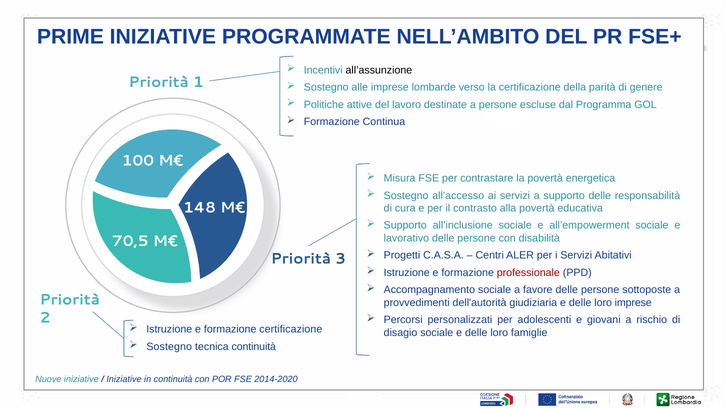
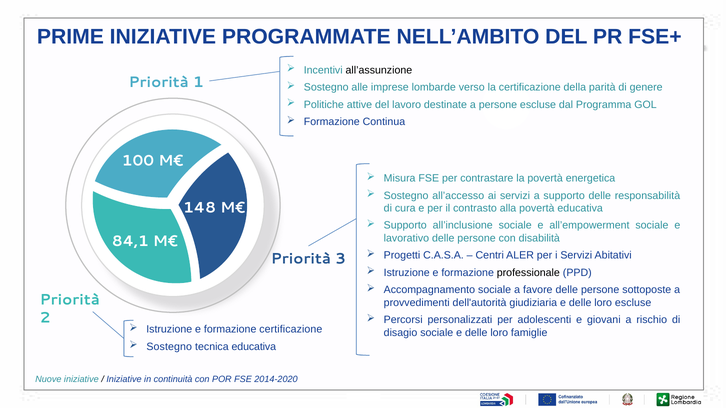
70,5: 70,5 -> 84,1 (130, 241)
professionale colour: red -> black (528, 273)
loro imprese: imprese -> escluse (633, 303)
tecnica continuità: continuità -> educativa (254, 347)
